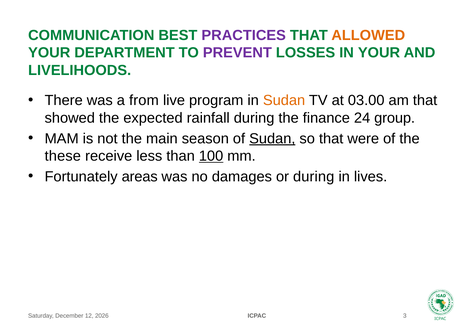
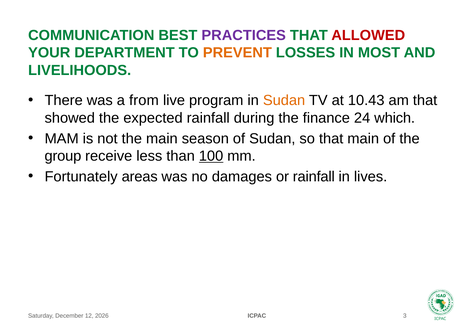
ALLOWED colour: orange -> red (368, 35)
PREVENT colour: purple -> orange (237, 53)
IN YOUR: YOUR -> MOST (379, 53)
03.00: 03.00 -> 10.43 (366, 100)
group: group -> which (395, 118)
Sudan underline: present -> none (272, 138)
that were: were -> main (363, 138)
these: these -> group (63, 156)
or during: during -> rainfall (314, 176)
